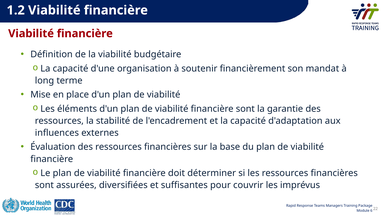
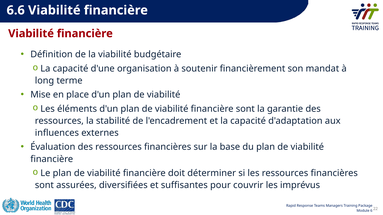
1.2: 1.2 -> 6.6 (16, 10)
